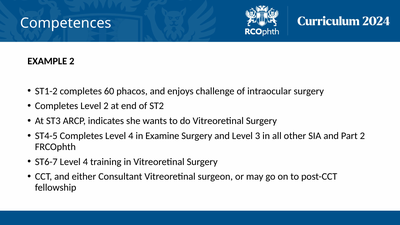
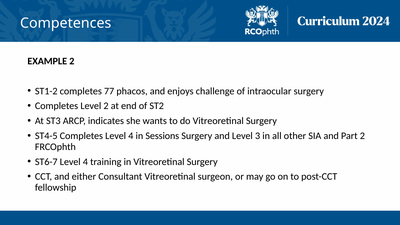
60: 60 -> 77 (109, 91)
Examine: Examine -> Sessions (162, 136)
